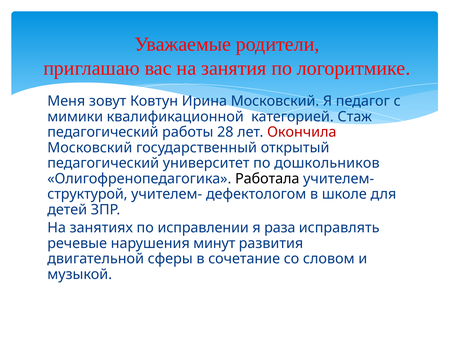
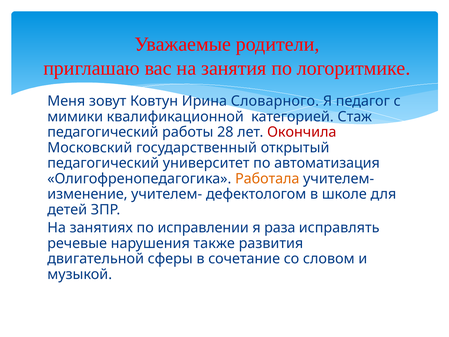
Ирина Московский: Московский -> Словарного (275, 101)
дошкольников: дошкольников -> автоматизация (327, 163)
Работала colour: black -> orange (267, 178)
структурой: структурой -> изменение (87, 194)
минут: минут -> также (214, 243)
